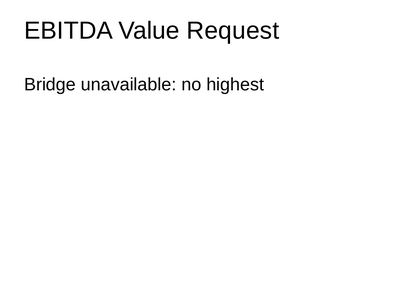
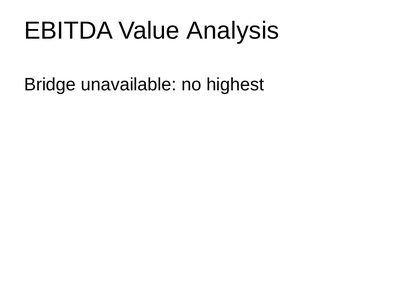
Request: Request -> Analysis (233, 31)
